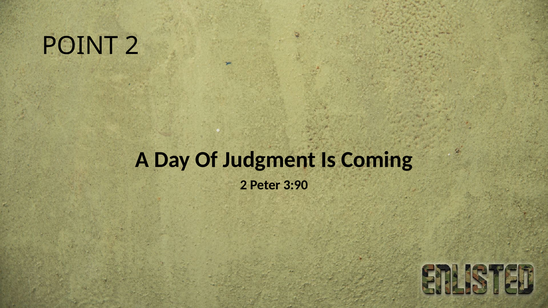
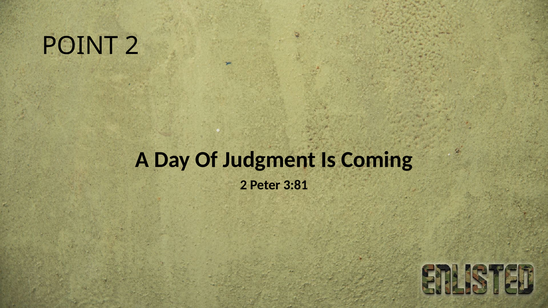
3:90: 3:90 -> 3:81 (296, 185)
